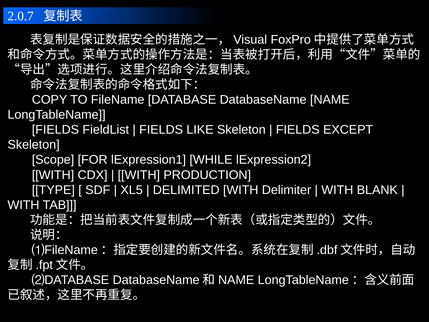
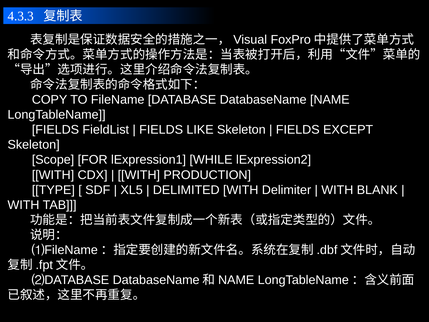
2.0.7: 2.0.7 -> 4.3.3 (21, 16)
